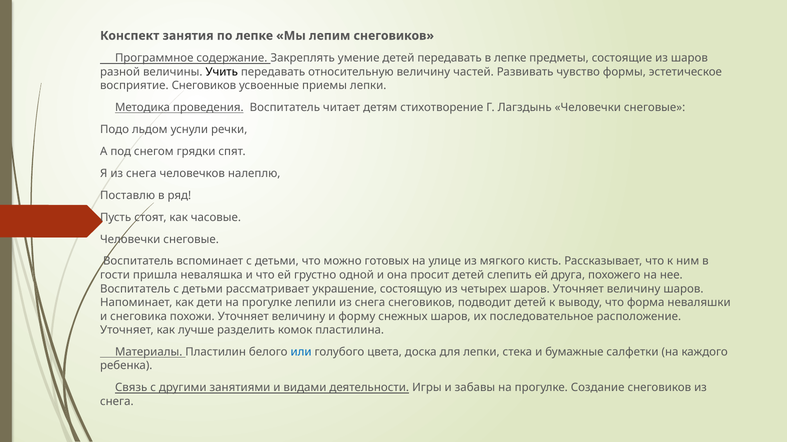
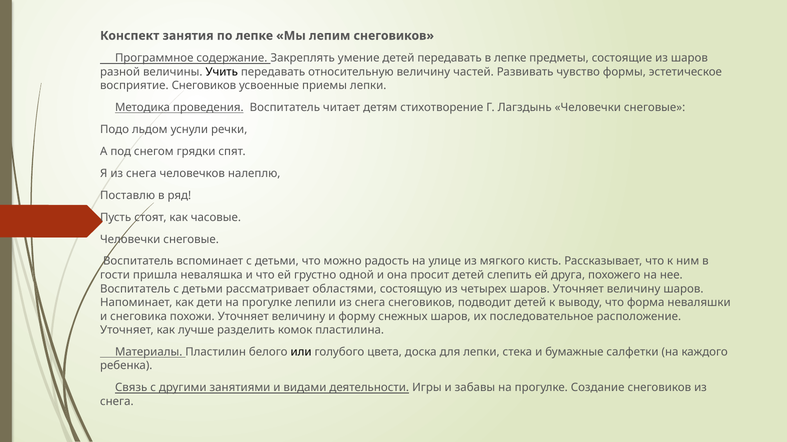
готовых: готовых -> радость (387, 262)
украшение: украшение -> областями (345, 289)
или colour: blue -> black (301, 352)
